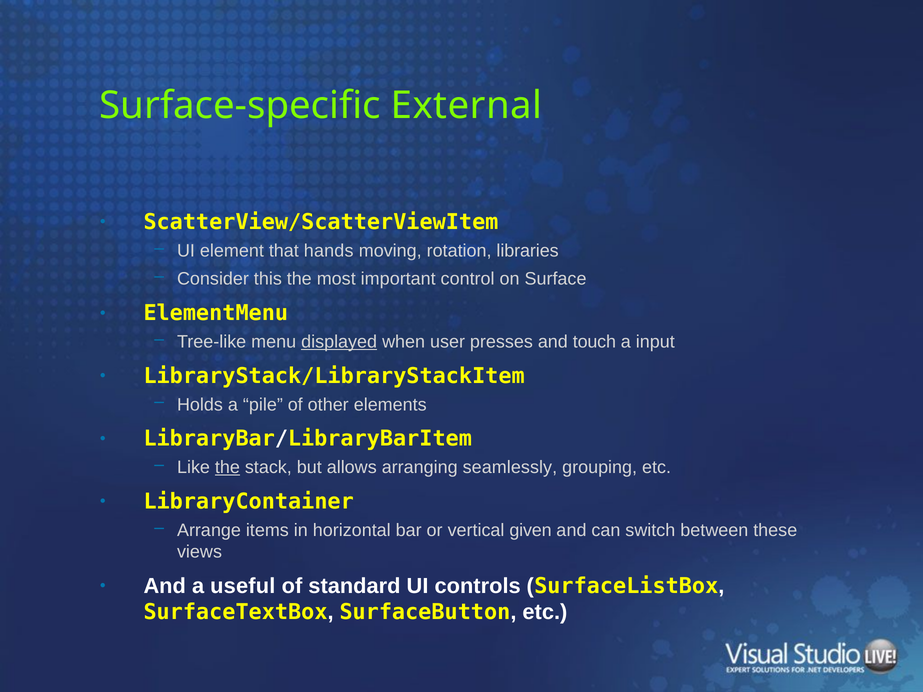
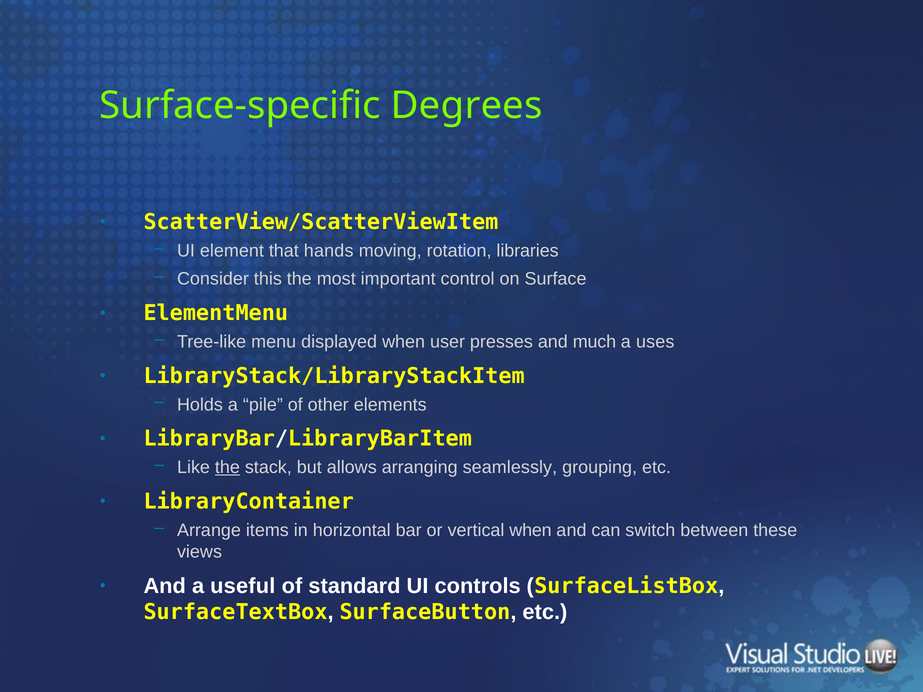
External: External -> Degrees (467, 105)
displayed underline: present -> none (339, 342)
touch: touch -> much (594, 342)
input: input -> uses (655, 342)
vertical given: given -> when (531, 530)
